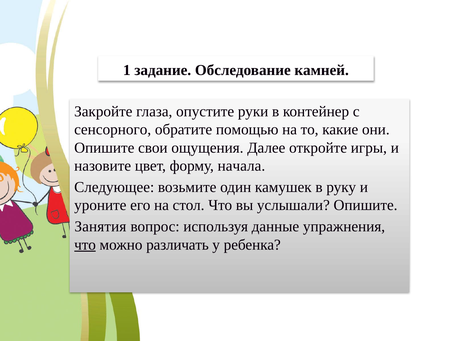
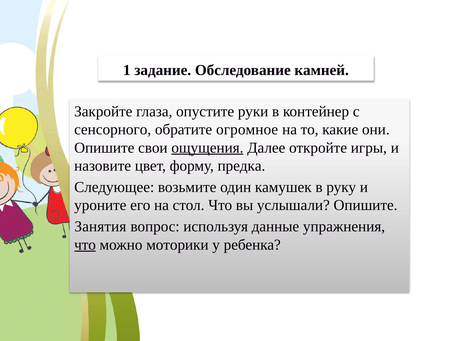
помощью: помощью -> огромное (247, 129)
ощущения underline: none -> present (207, 147)
начала: начала -> предка (241, 166)
различать: различать -> моторики (177, 244)
